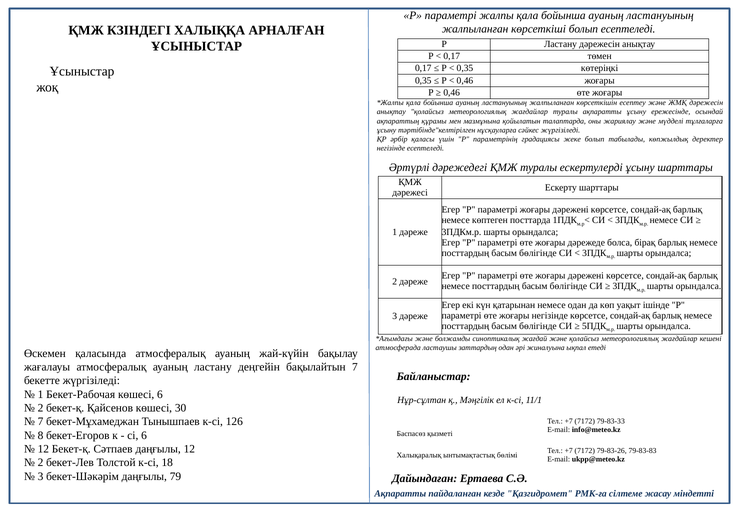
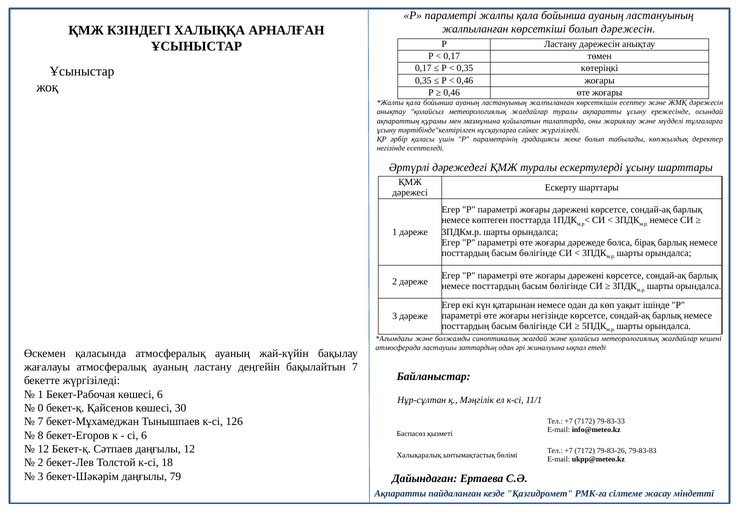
болып есептеледі: есептеледі -> дәрежесін (628, 29)
2: 2 -> 0 (41, 408)
